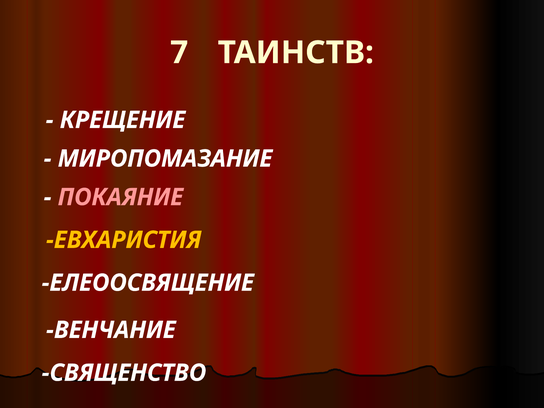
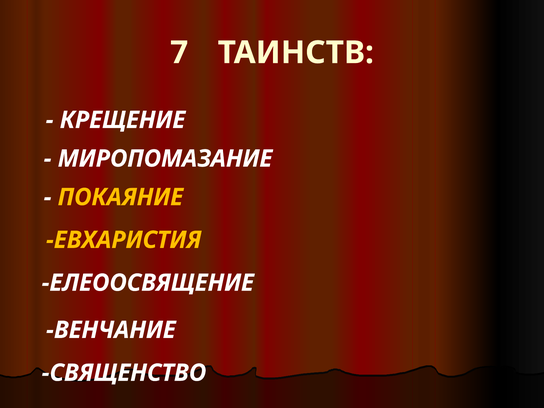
ПОКАЯНИЕ colour: pink -> yellow (120, 197)
